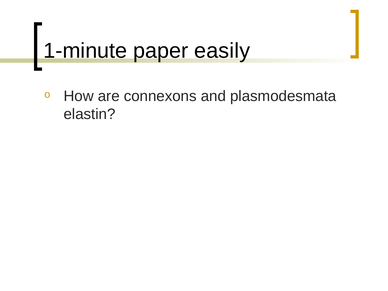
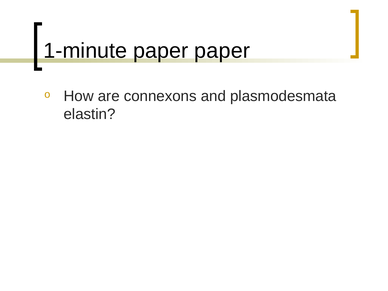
paper easily: easily -> paper (222, 51)
